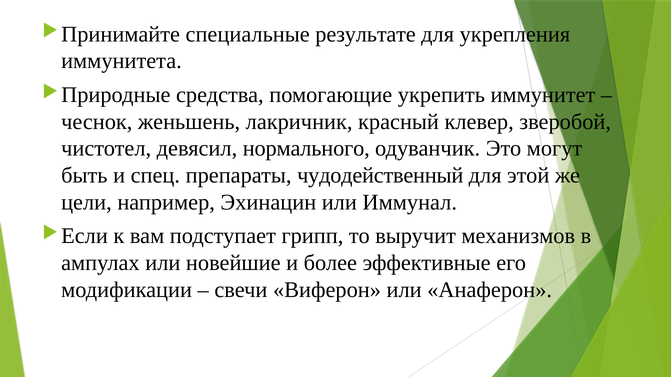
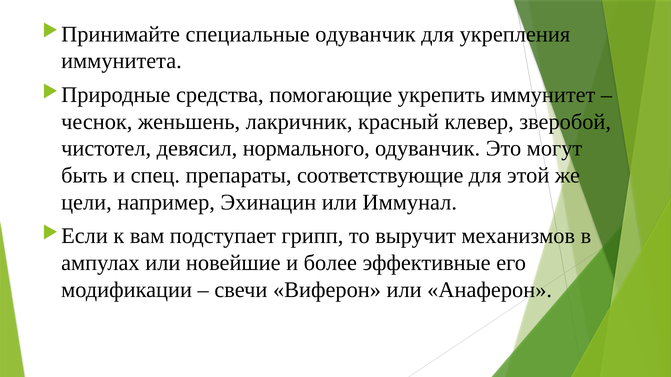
специальные результате: результате -> одуванчик (365, 34)
чудодейственный: чудодейственный -> соответствующие (380, 176)
